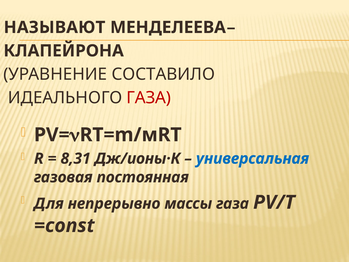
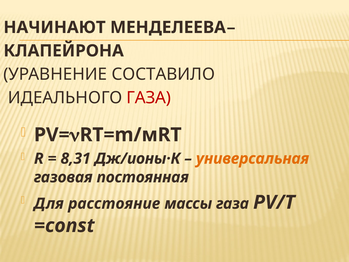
НАЗЫВАЮТ: НАЗЫВАЮТ -> НАЧИНАЮТ (55, 27)
универсальная colour: blue -> orange (252, 158)
непрерывно: непрерывно -> расстояние (114, 203)
